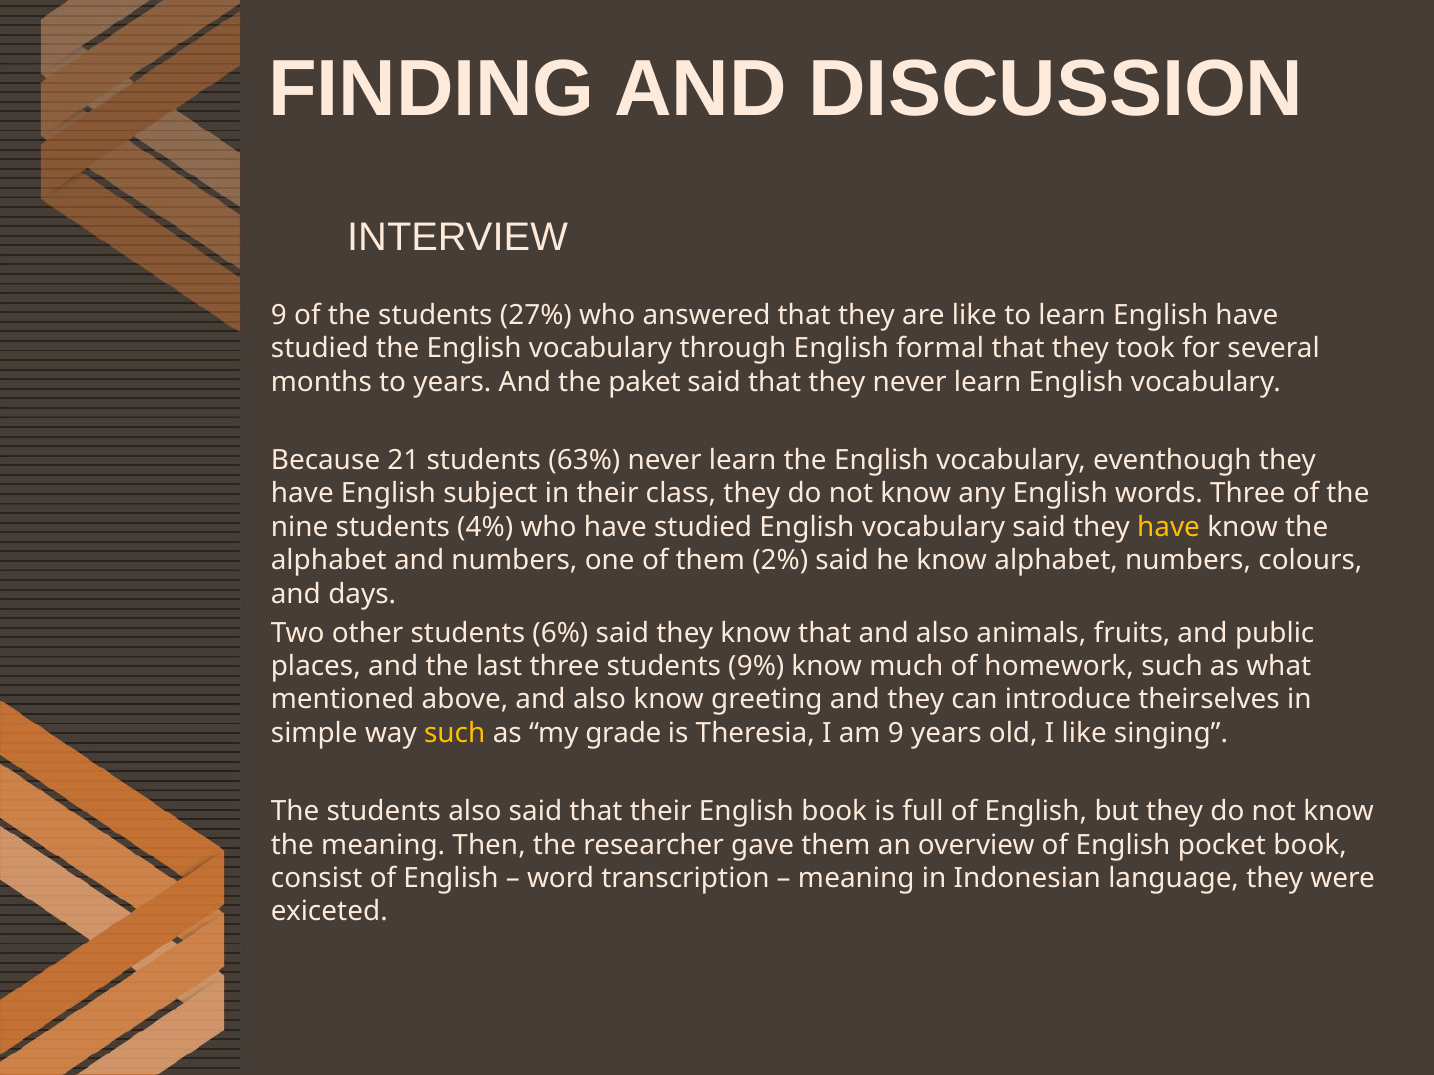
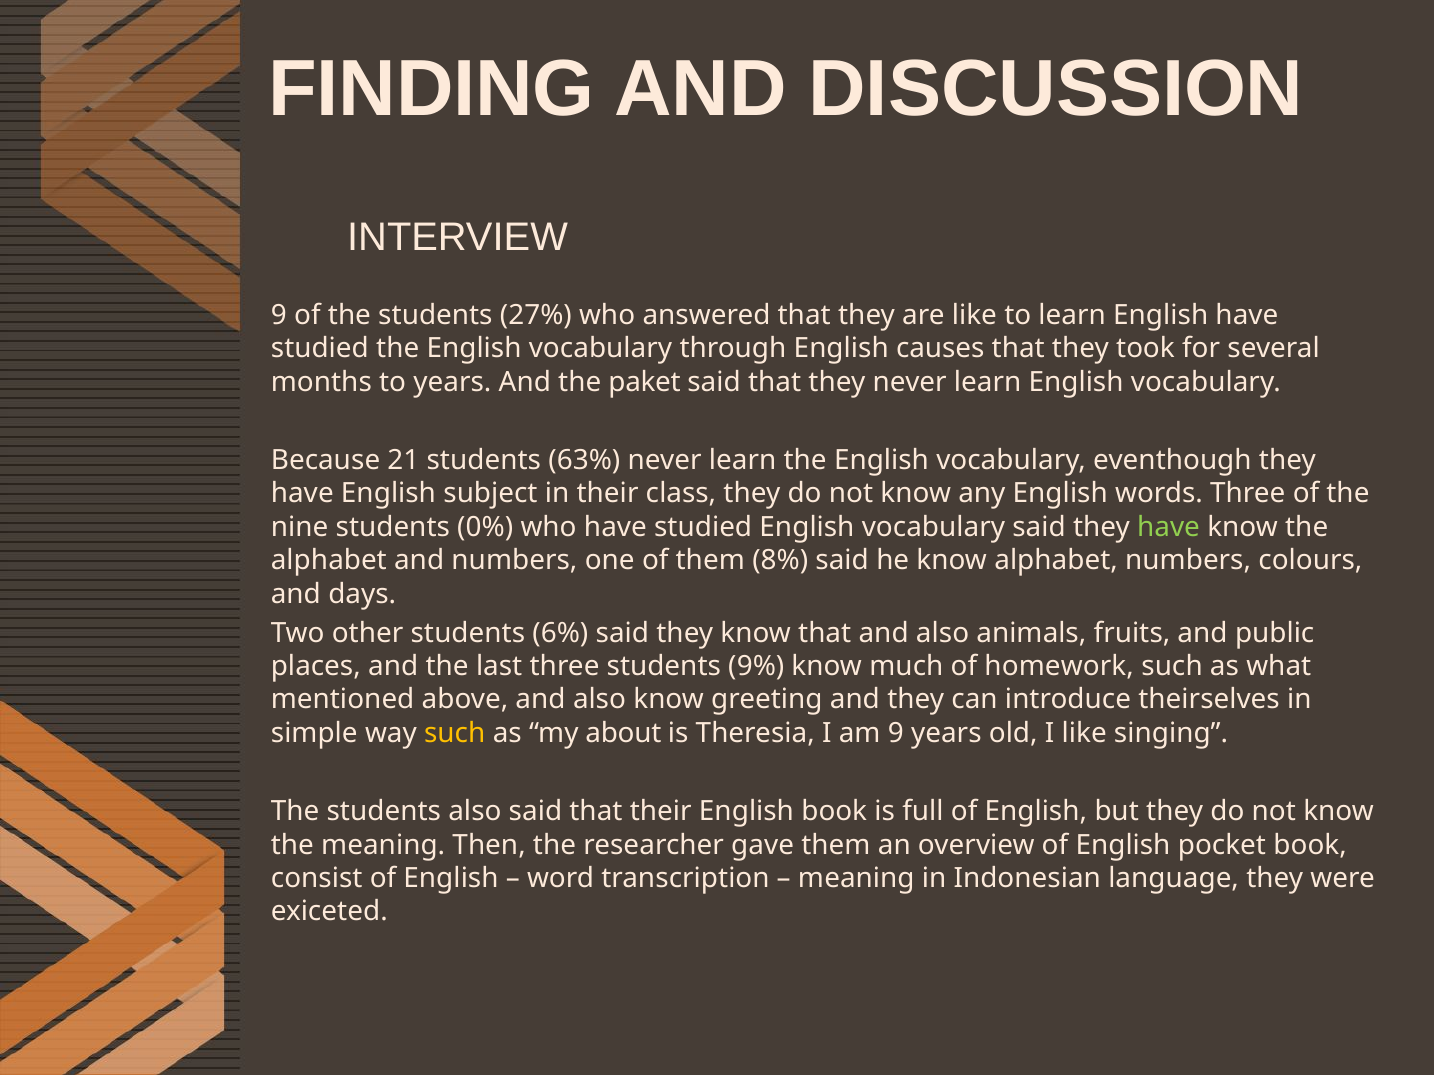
formal: formal -> causes (940, 349)
4%: 4% -> 0% (485, 527)
have colour: yellow -> light green (1169, 527)
2%: 2% -> 8% (780, 561)
grade: grade -> about (623, 734)
